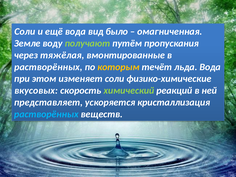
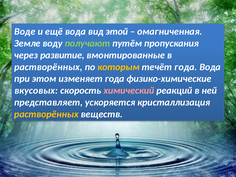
Соли: Соли -> Воде (25, 32)
было: было -> этой (117, 32)
тяжёлая: тяжёлая -> развитие (62, 55)
течёт льда: льда -> года (186, 67)
изменяет соли: соли -> года (115, 79)
химический colour: light green -> pink (129, 91)
растворённых colour: light blue -> yellow (46, 114)
